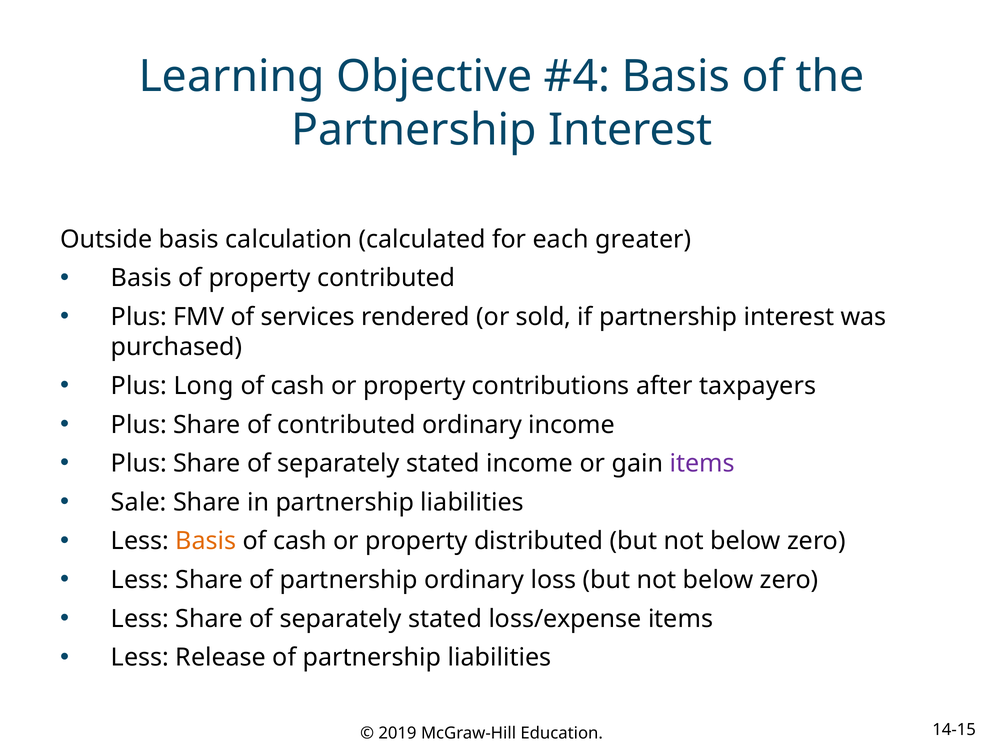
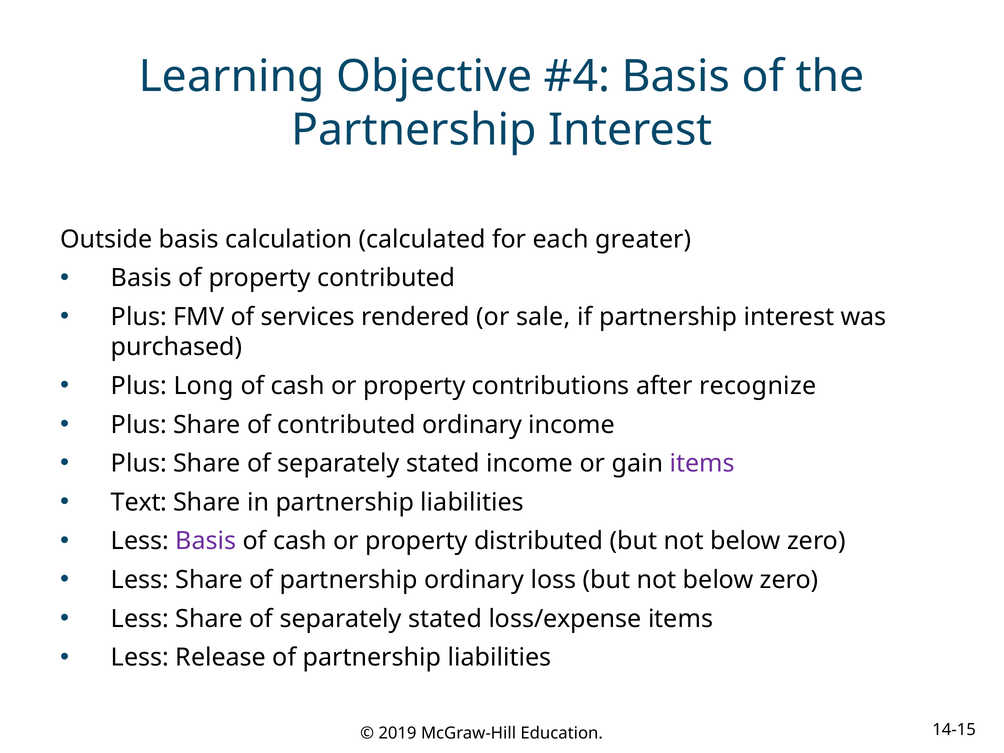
sold: sold -> sale (543, 317)
taxpayers: taxpayers -> recognize (758, 386)
Sale: Sale -> Text (139, 502)
Basis colour: orange -> purple (206, 541)
